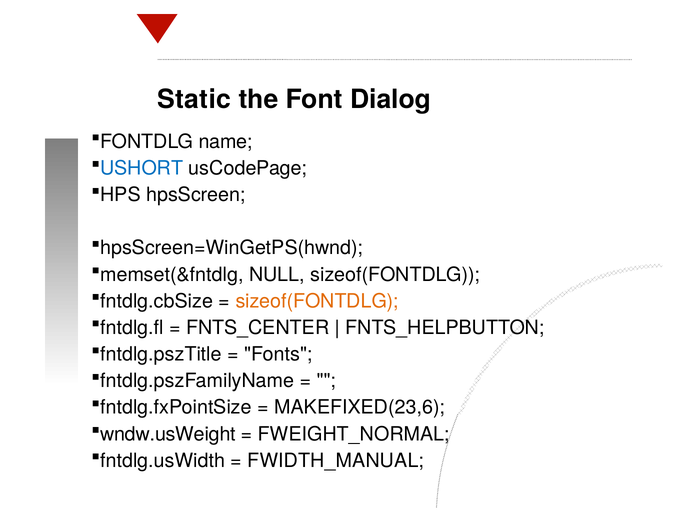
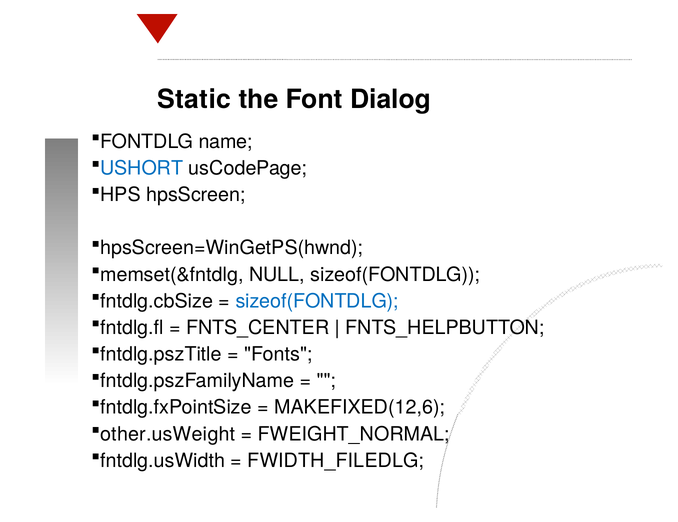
sizeof(FONTDLG colour: orange -> blue (317, 301)
MAKEFIXED(23,6: MAKEFIXED(23,6 -> MAKEFIXED(12,6 (360, 408)
wndw.usWeight: wndw.usWeight -> other.usWeight (168, 434)
FWIDTH_MANUAL: FWIDTH_MANUAL -> FWIDTH_FILEDLG (336, 461)
